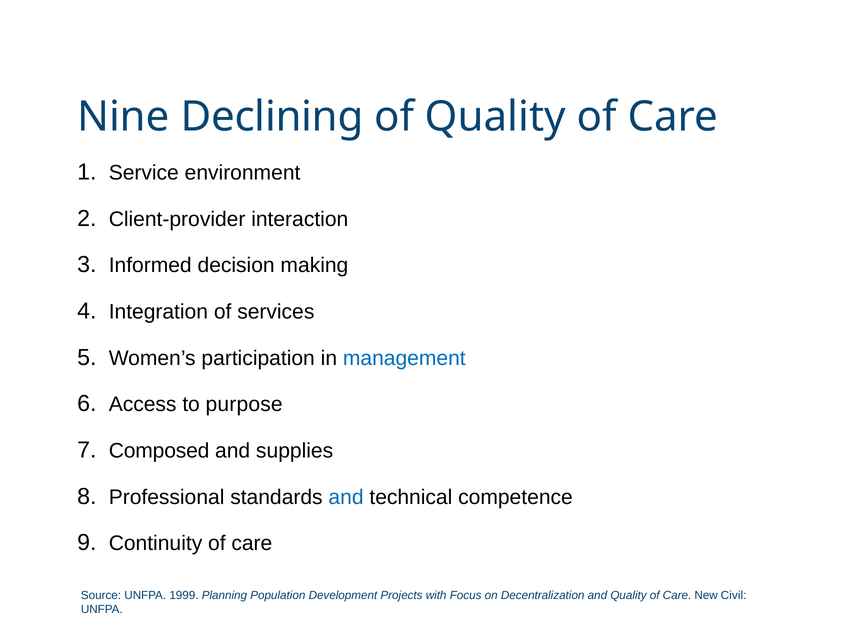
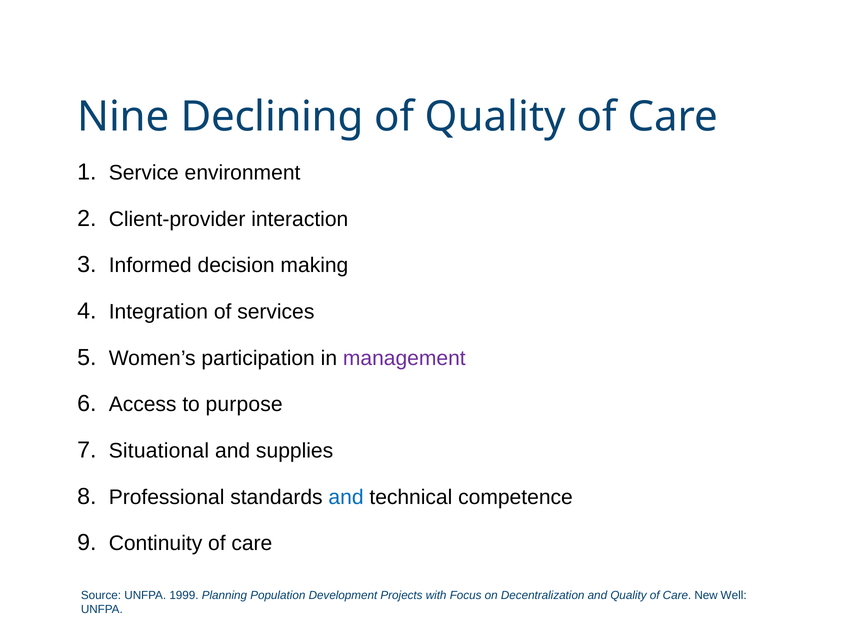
management colour: blue -> purple (404, 358)
Composed: Composed -> Situational (159, 450)
Civil: Civil -> Well (734, 595)
